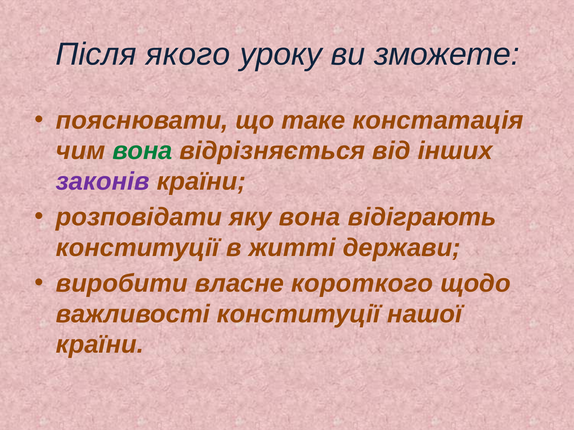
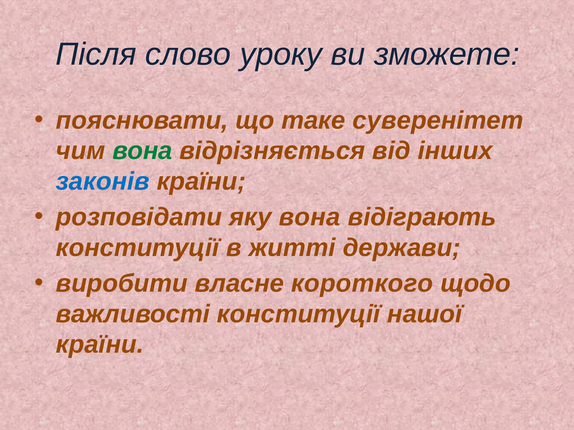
якого: якого -> слово (188, 54)
констатація: констатація -> суверенітет (438, 120)
законів colour: purple -> blue (103, 182)
